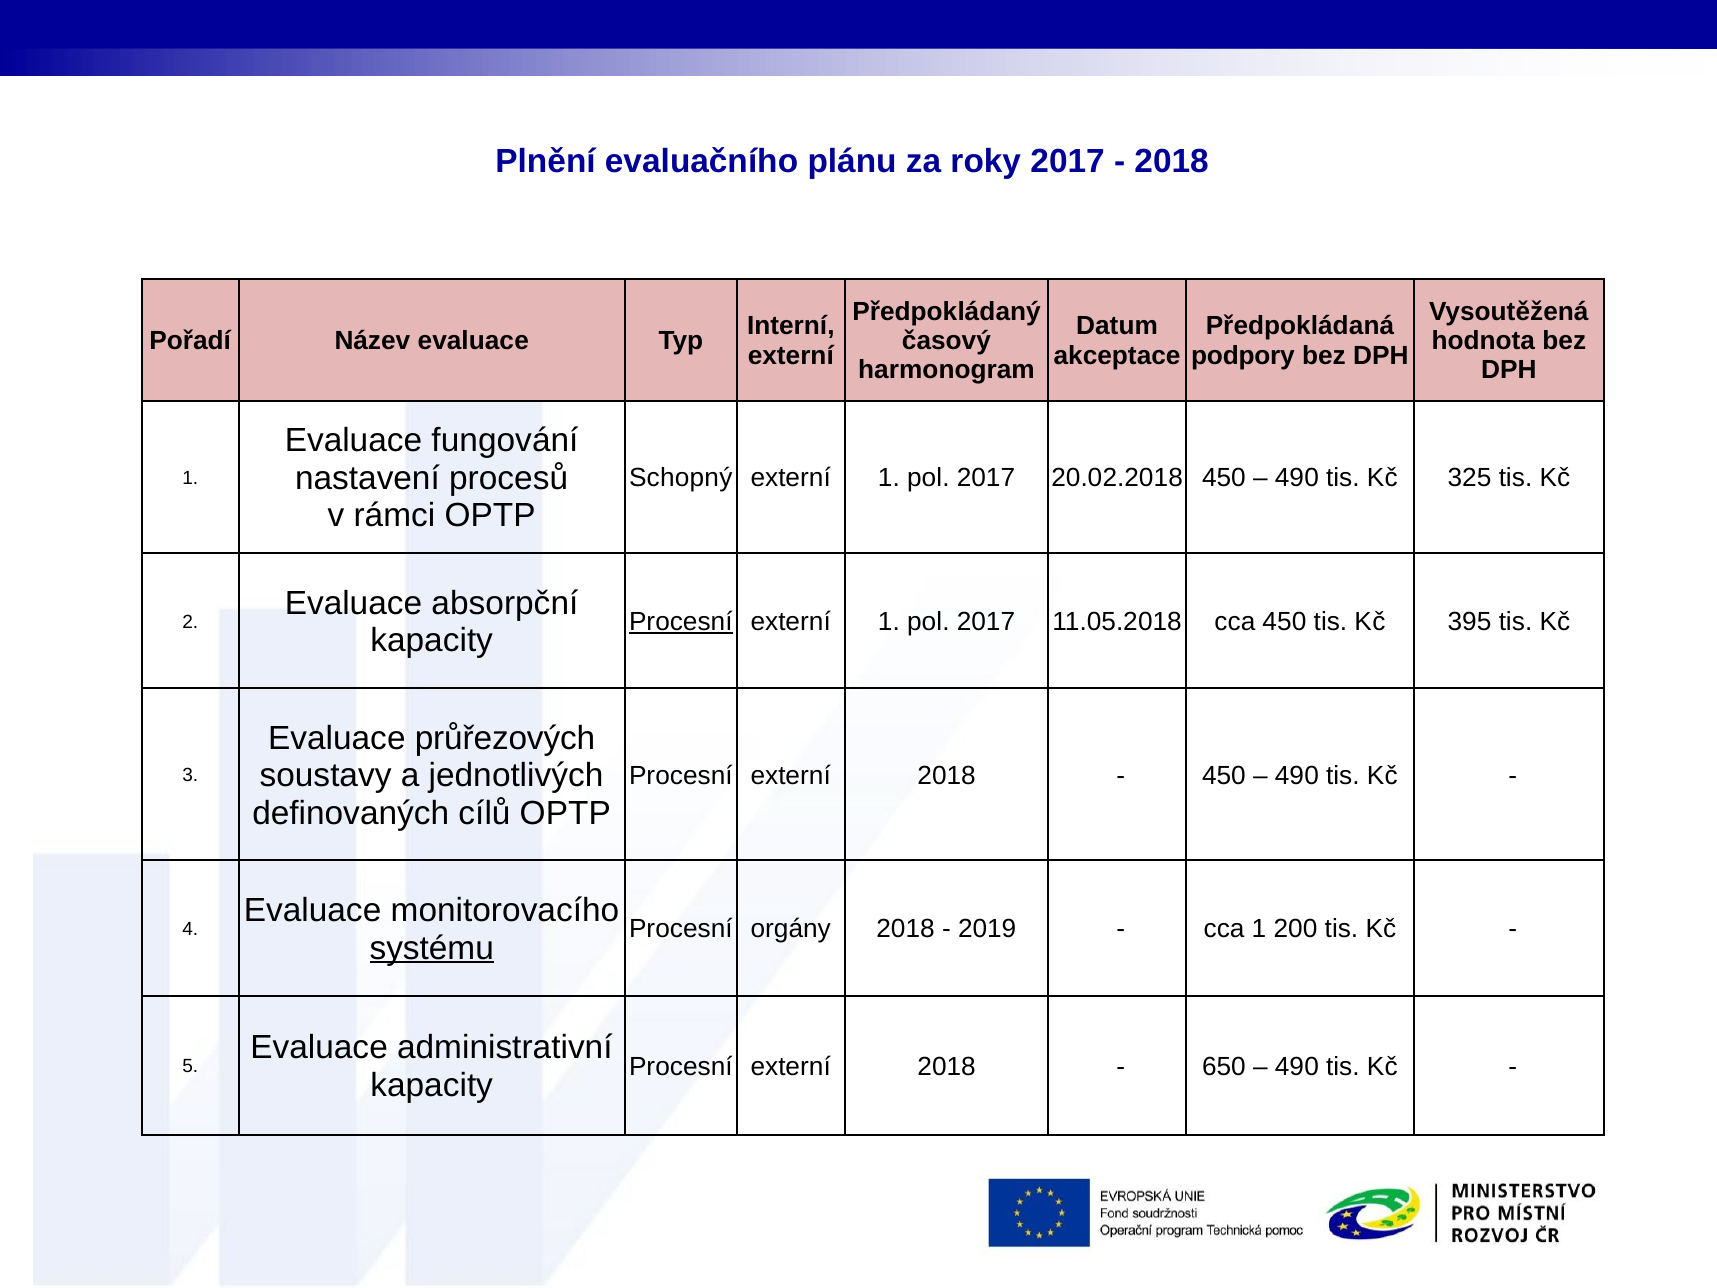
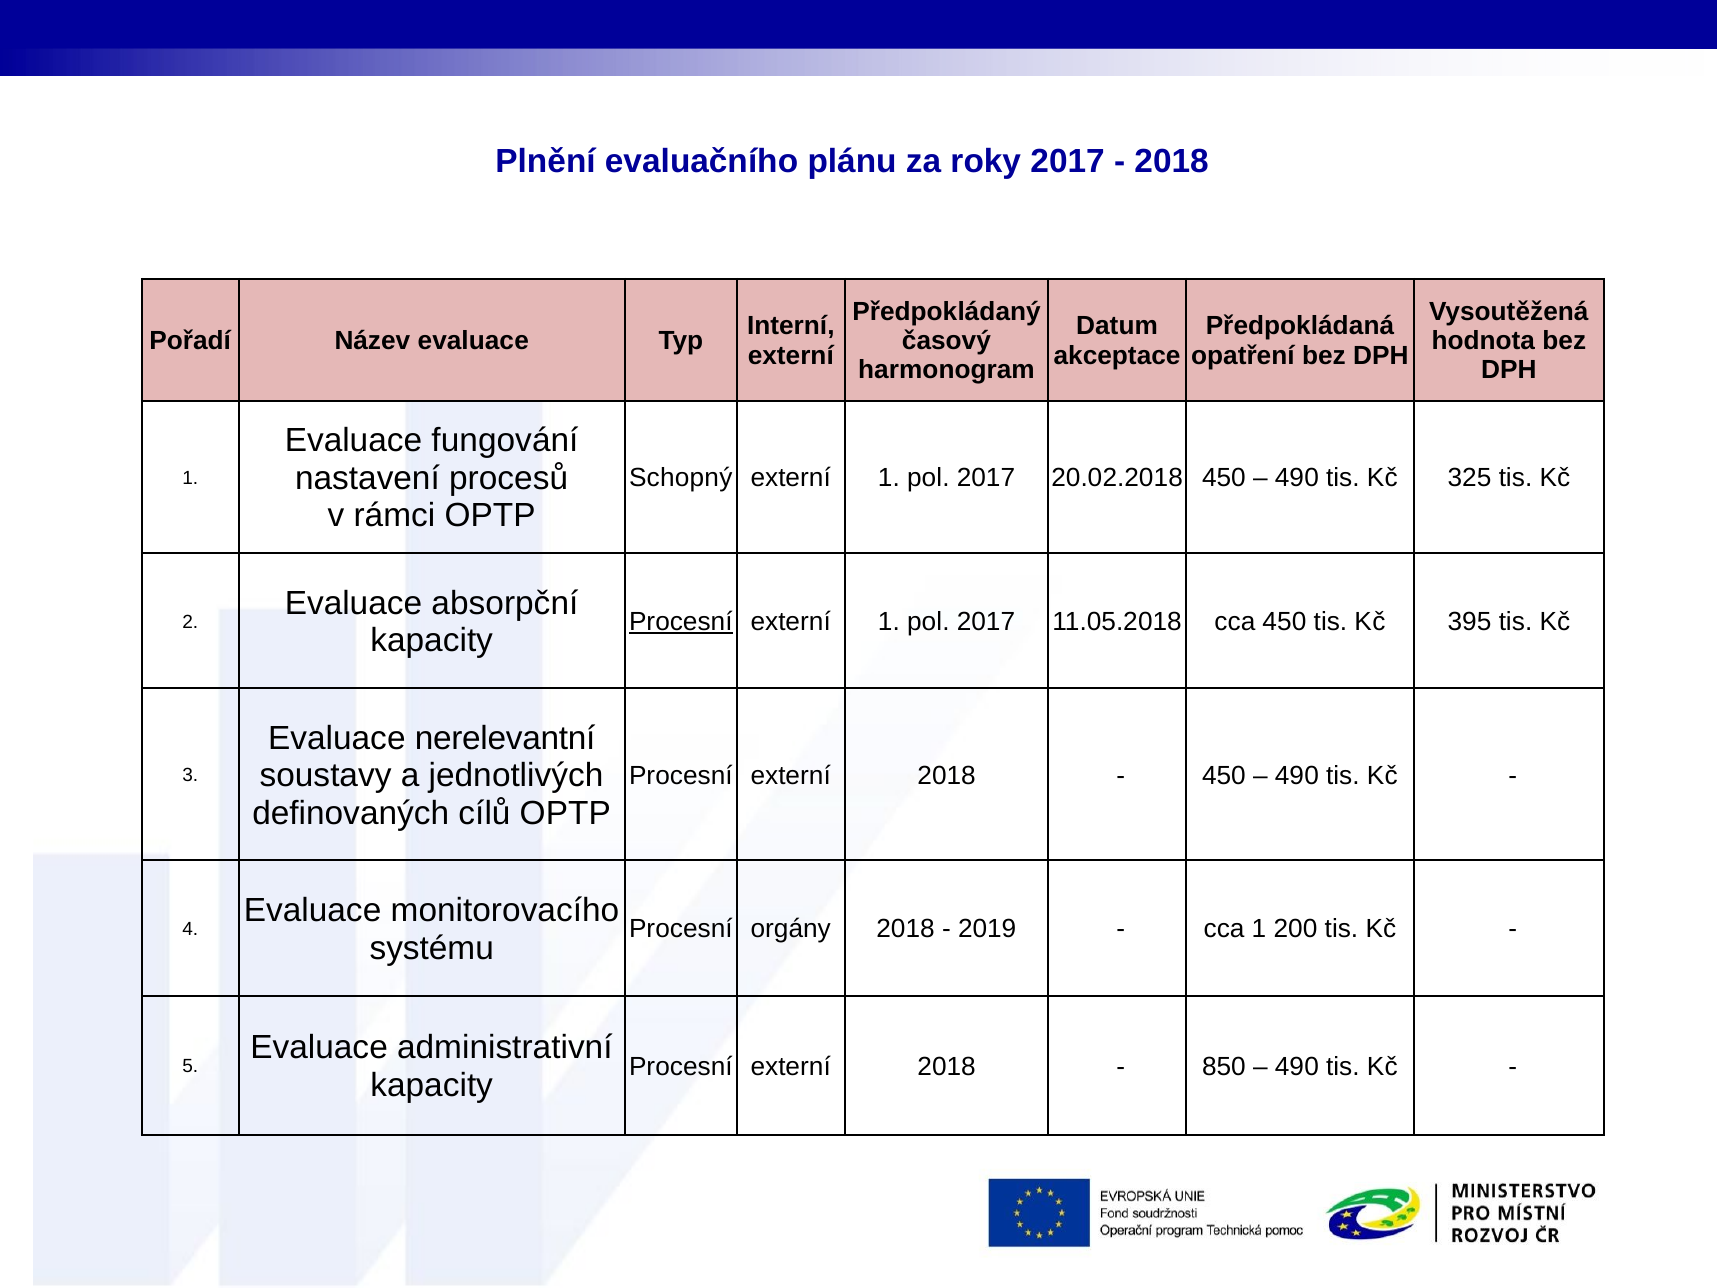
podpory: podpory -> opatření (1243, 355)
průřezových: průřezových -> nerelevantní (505, 738)
systému underline: present -> none (432, 948)
650: 650 -> 850 (1224, 1066)
